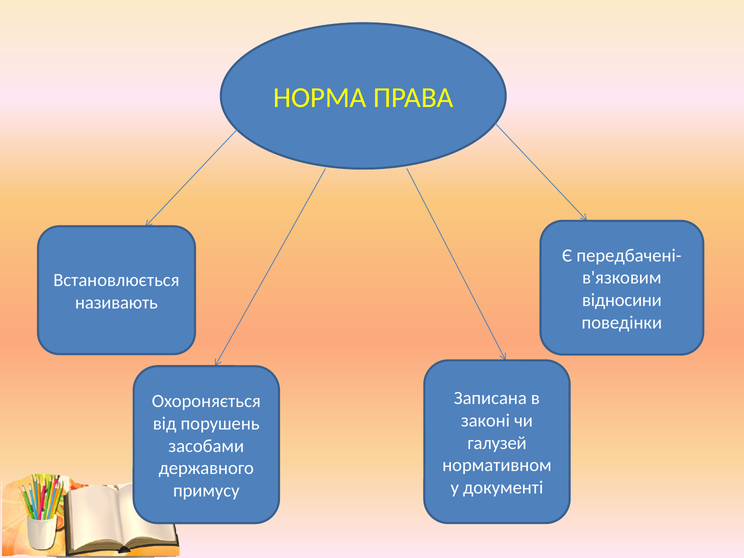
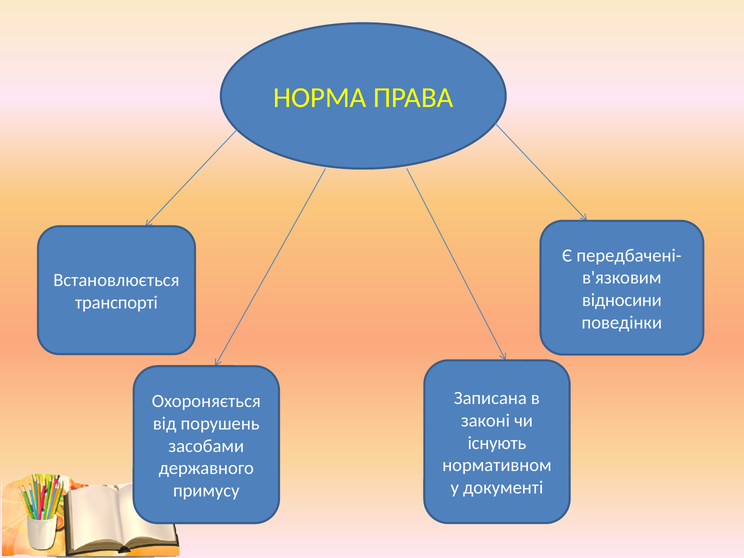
називають: називають -> транспорті (116, 303)
галузей: галузей -> існують (497, 443)
